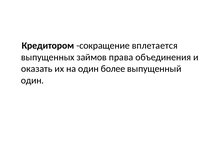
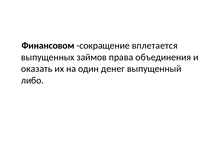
Кредитором: Кредитором -> Финансовом (48, 46)
более: более -> денег (113, 69)
один: один -> либо (32, 80)
